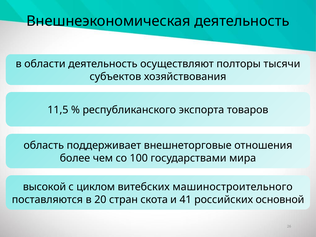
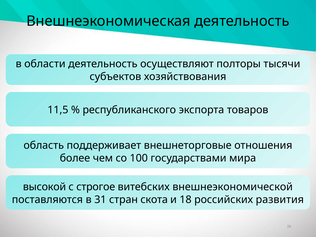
циклом: циклом -> строгое (96, 187)
машиностроительного: машиностроительного -> внешнеэкономической (233, 187)
20: 20 -> 31 (100, 200)
41: 41 -> 18 (186, 200)
основной: основной -> развития (280, 200)
